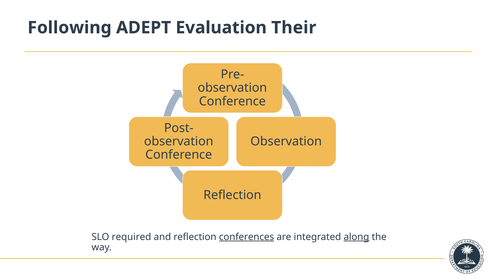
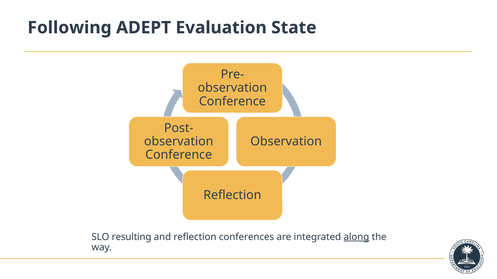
Their: Their -> State (294, 28)
required: required -> resulting (132, 237)
conferences underline: present -> none (247, 237)
